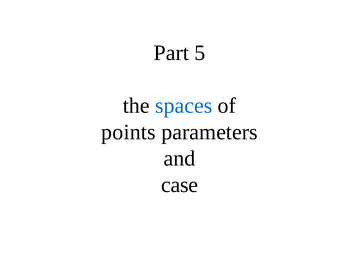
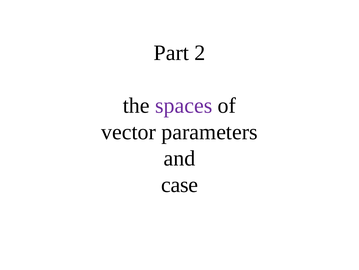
5: 5 -> 2 (200, 53)
spaces colour: blue -> purple (184, 105)
points: points -> vector (129, 132)
